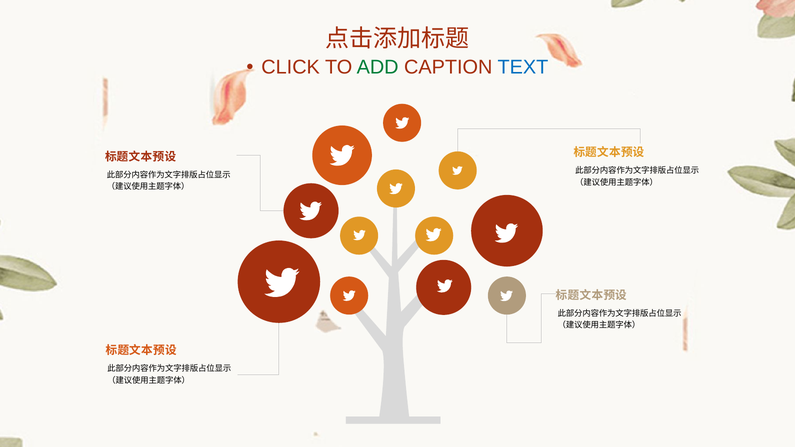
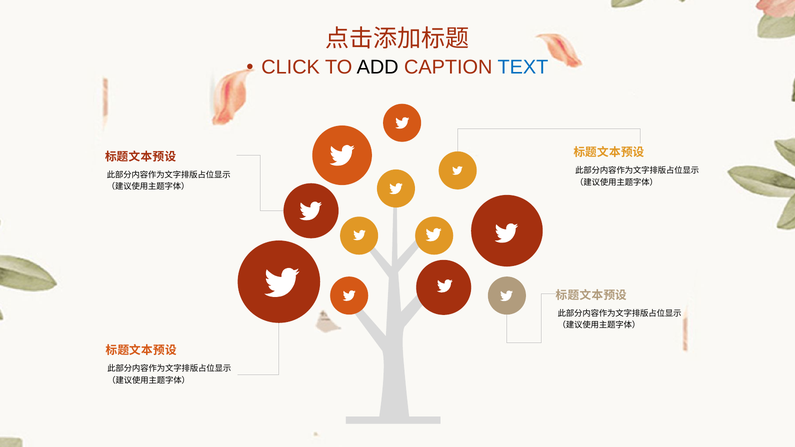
ADD colour: green -> black (378, 67)
